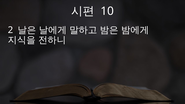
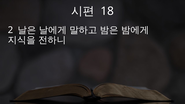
10: 10 -> 18 (107, 11)
